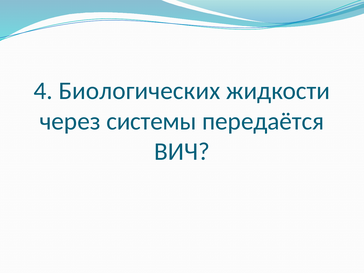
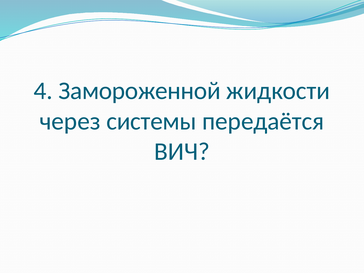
Биологических: Биологических -> Замороженной (140, 91)
